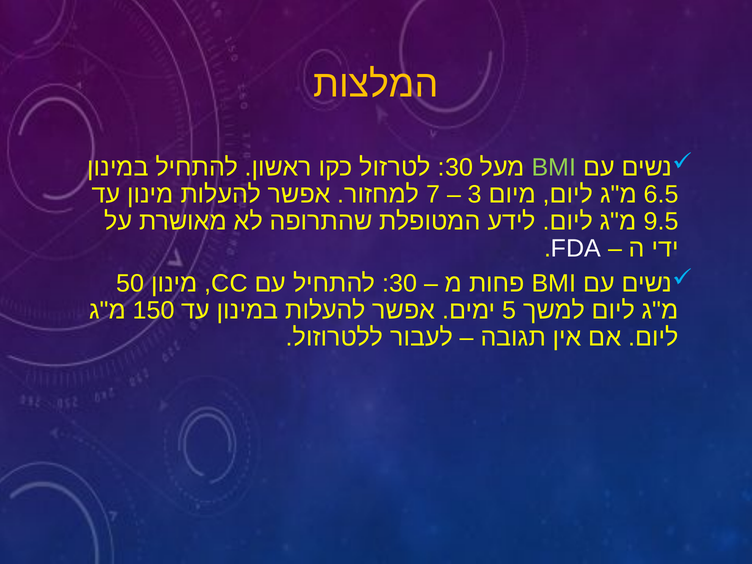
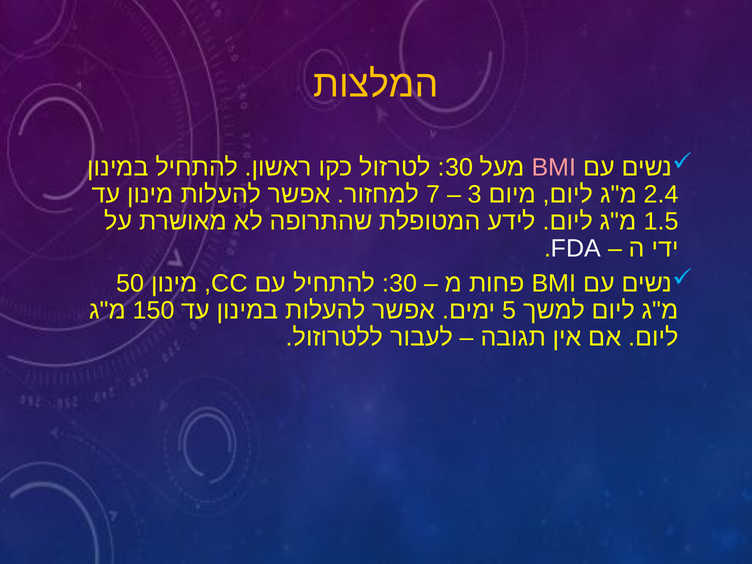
BMI colour: light green -> pink (554, 167)
6.5: 6.5 -> 2.4 (661, 194)
9.5: 9.5 -> 1.5 (661, 221)
